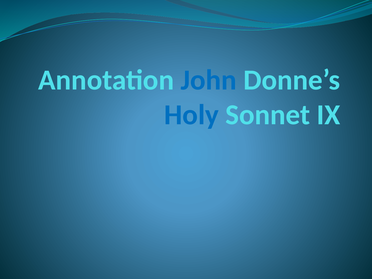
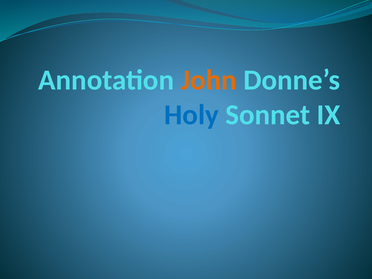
John colour: blue -> orange (209, 80)
